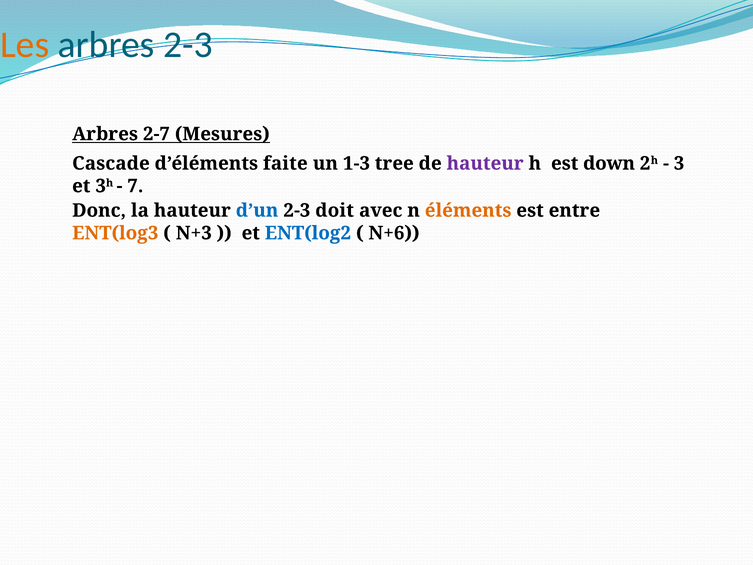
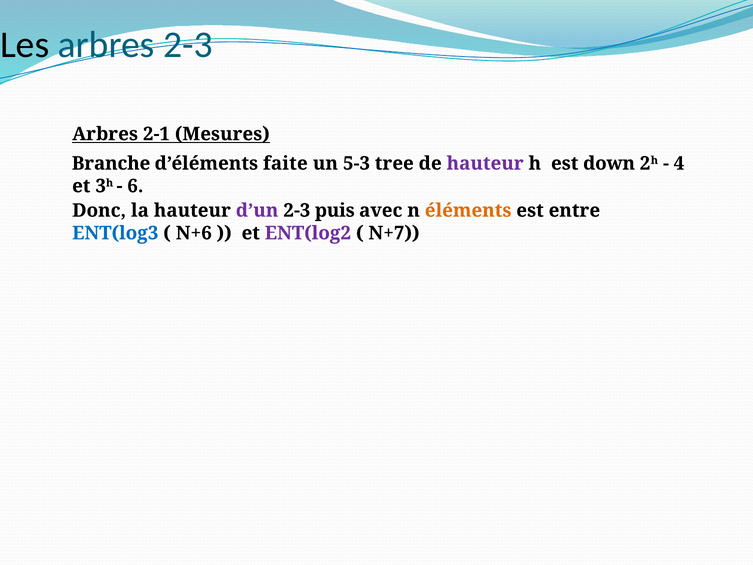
Les colour: orange -> black (25, 45)
2-7: 2-7 -> 2-1 (156, 134)
Cascade: Cascade -> Branche (111, 163)
1-3: 1-3 -> 5-3 (356, 163)
3: 3 -> 4 (679, 163)
7: 7 -> 6 (135, 186)
d’un colour: blue -> purple (257, 210)
doit: doit -> puis (335, 210)
ENT(log3 colour: orange -> blue (115, 233)
N+3: N+3 -> N+6 (194, 233)
ENT(log2 colour: blue -> purple (308, 233)
N+6: N+6 -> N+7 (394, 233)
